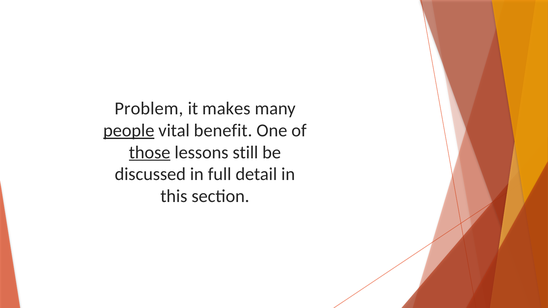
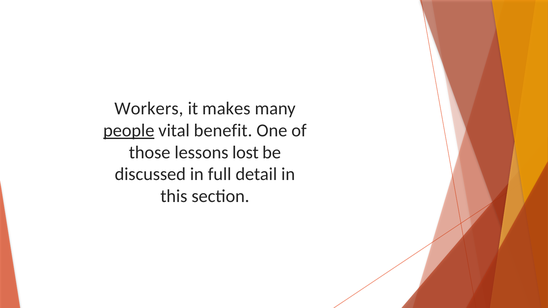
Problem: Problem -> Workers (149, 109)
those underline: present -> none (150, 153)
still: still -> lost (245, 153)
